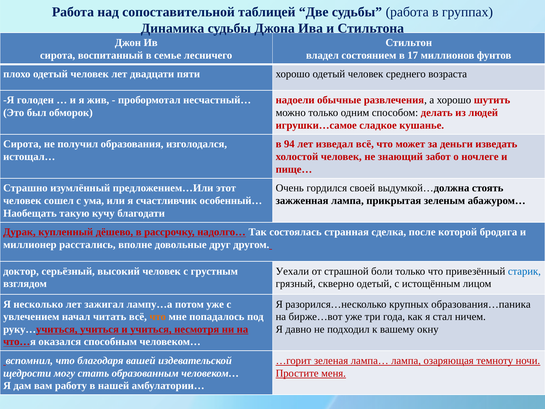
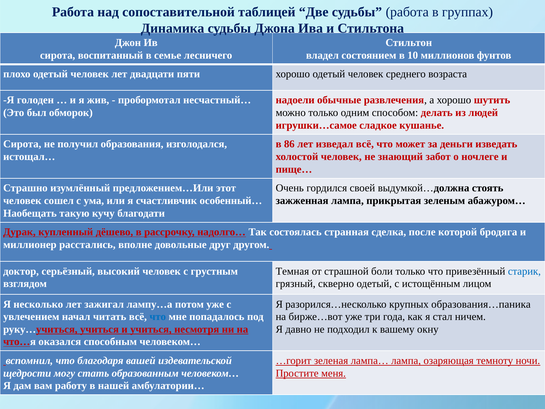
17: 17 -> 10 (413, 55)
94: 94 -> 86 (289, 144)
Уехали: Уехали -> Темная (292, 271)
что colour: orange -> blue (158, 317)
